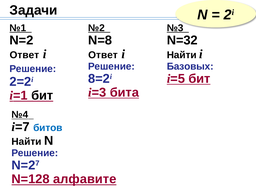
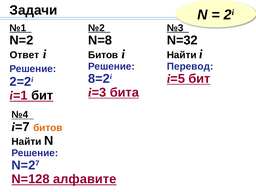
Ответ: Ответ -> Битов (103, 55)
Базовых: Базовых -> Перевод (190, 66)
битов colour: blue -> orange (48, 128)
